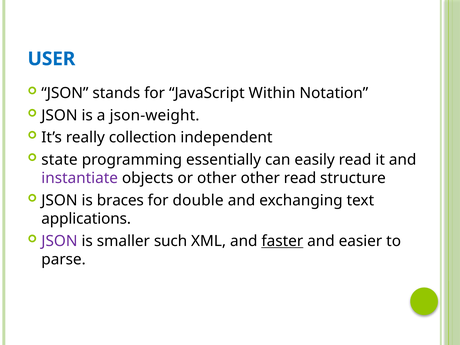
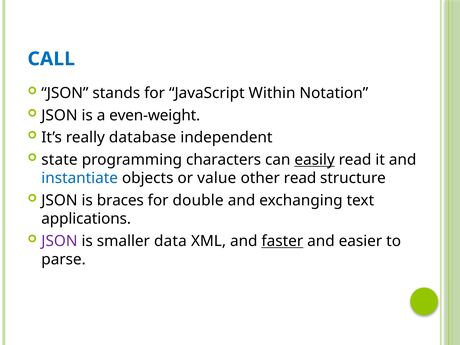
USER: USER -> CALL (51, 59)
json-weight: json-weight -> even-weight (155, 115)
collection: collection -> database (143, 138)
essentially: essentially -> characters (224, 160)
easily underline: none -> present (315, 160)
instantiate colour: purple -> blue (80, 178)
or other: other -> value (217, 178)
such: such -> data (170, 241)
